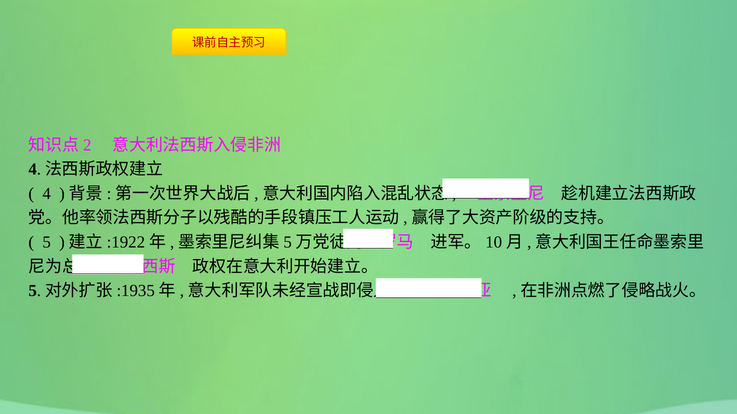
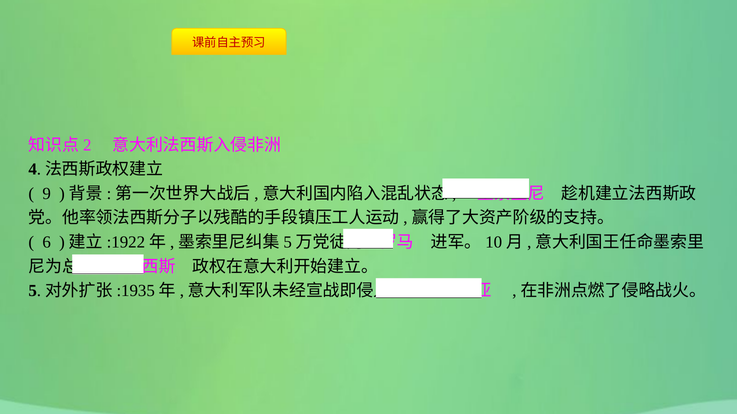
4: 4 -> 9 (47, 194)
5: 5 -> 6 (47, 242)
